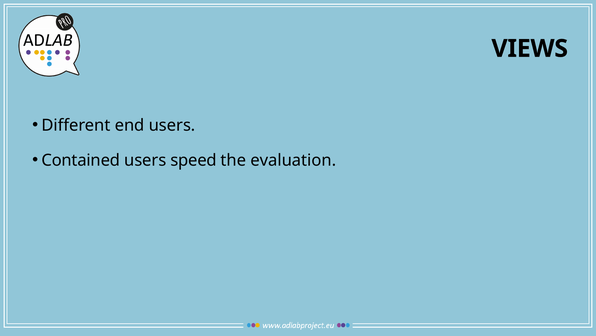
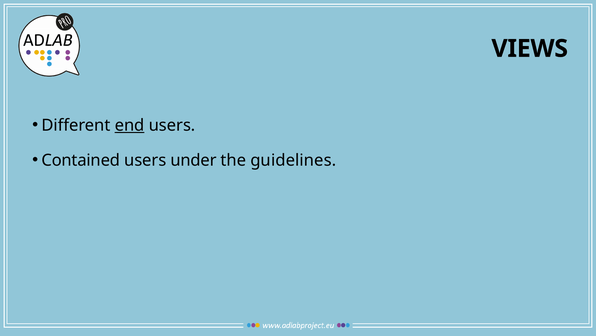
end underline: none -> present (130, 125)
speed: speed -> under (194, 160)
evaluation: evaluation -> guidelines (293, 160)
